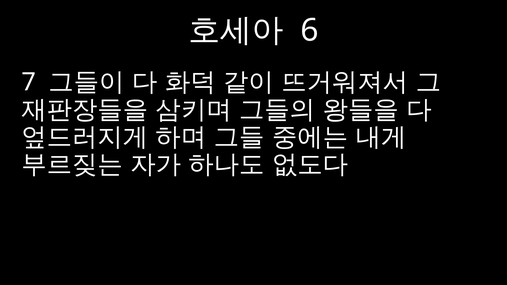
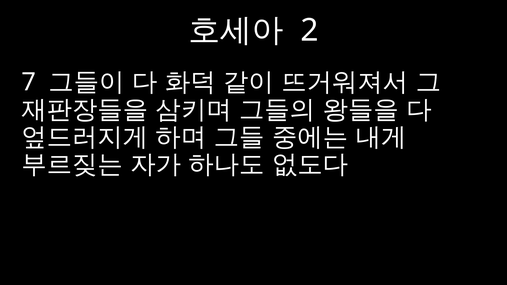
6: 6 -> 2 (310, 31)
